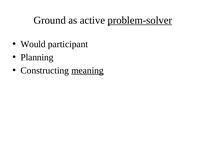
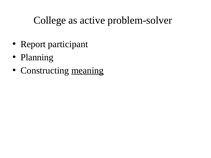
Ground: Ground -> College (50, 20)
problem-solver underline: present -> none (140, 20)
Would: Would -> Report (33, 44)
